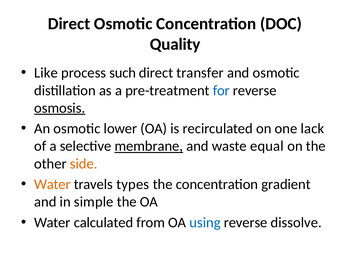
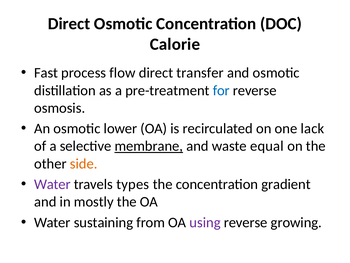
Quality: Quality -> Calorie (175, 44)
Like: Like -> Fast (46, 73)
such: such -> flow (123, 73)
osmosis underline: present -> none (60, 108)
Water colour: orange -> purple (52, 184)
simple: simple -> mostly (94, 201)
calculated: calculated -> sustaining (103, 222)
using colour: blue -> purple (205, 222)
dissolve: dissolve -> growing (296, 222)
